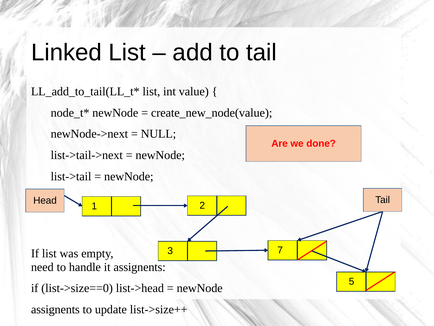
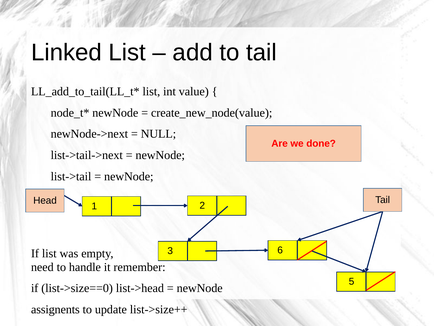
7: 7 -> 6 (280, 250)
it assignents: assignents -> remember (140, 267)
